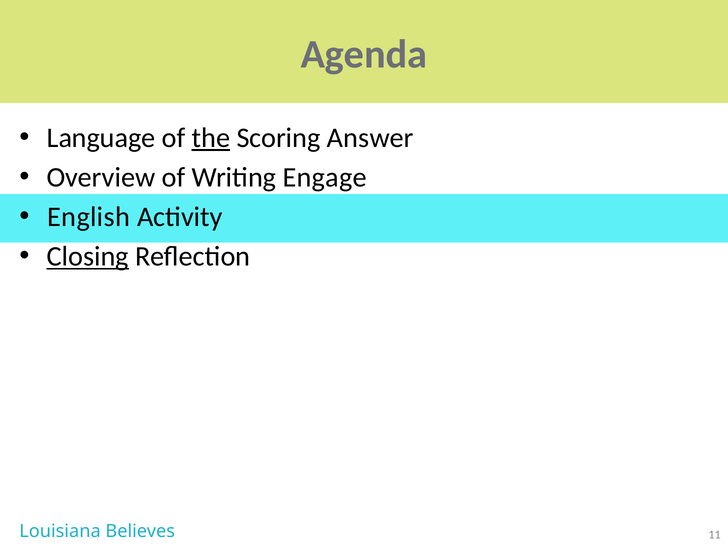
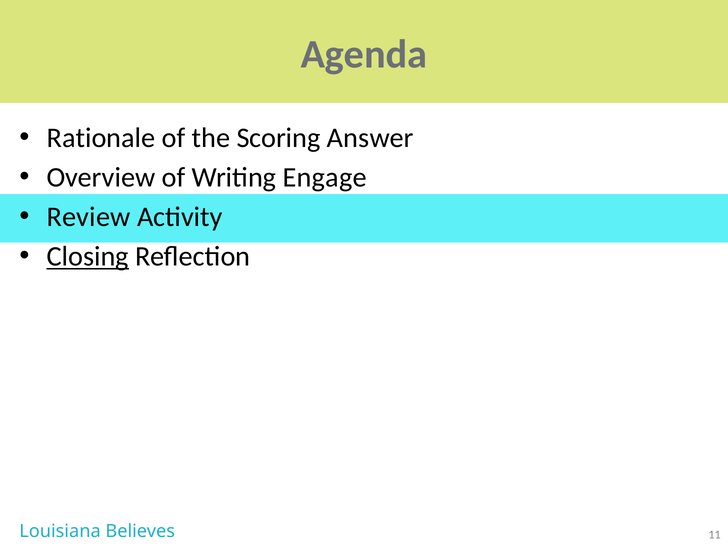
Language: Language -> Rationale (101, 138)
the underline: present -> none (211, 138)
English: English -> Review (89, 217)
